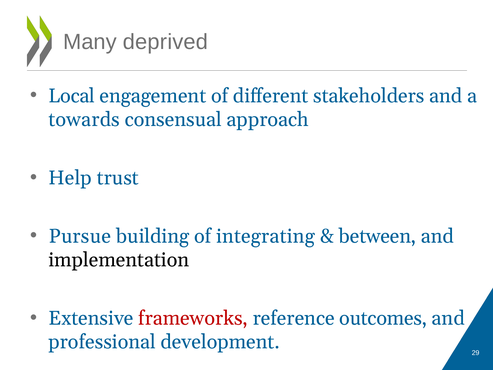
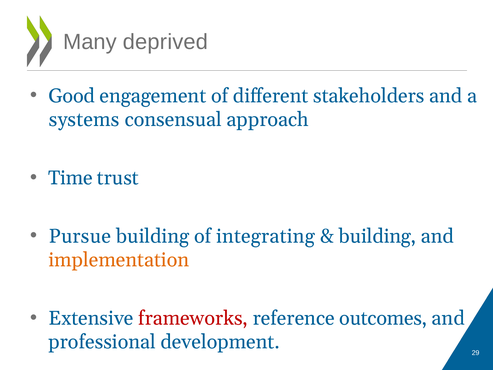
Local: Local -> Good (72, 96)
towards: towards -> systems (84, 120)
Help: Help -> Time (70, 178)
between: between -> building (378, 236)
implementation colour: black -> orange (119, 260)
